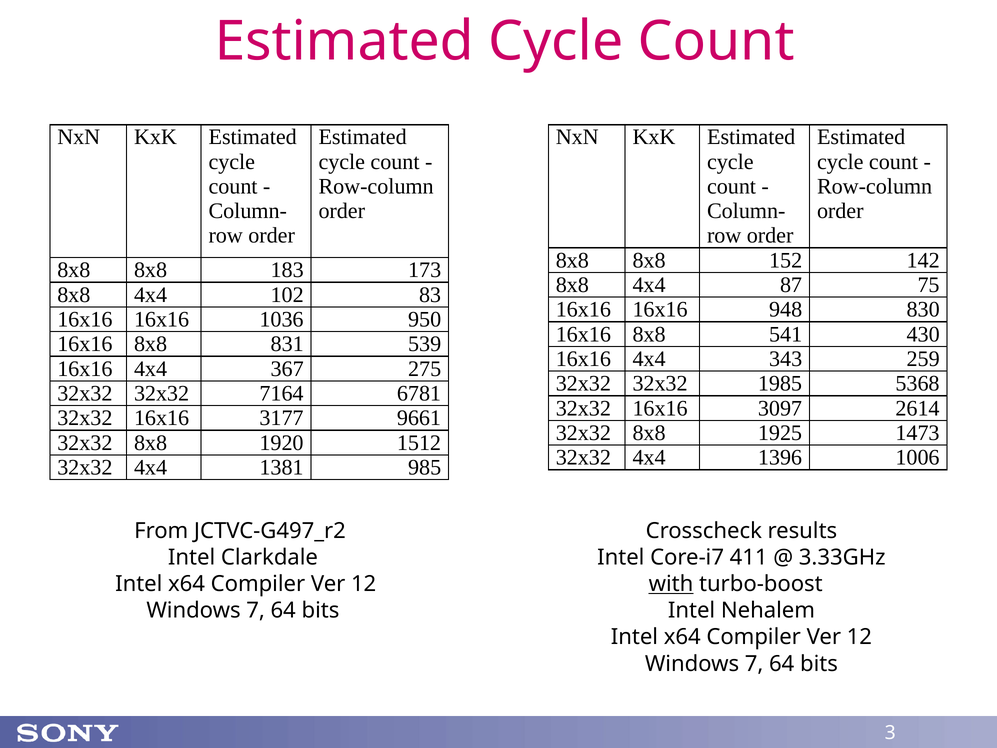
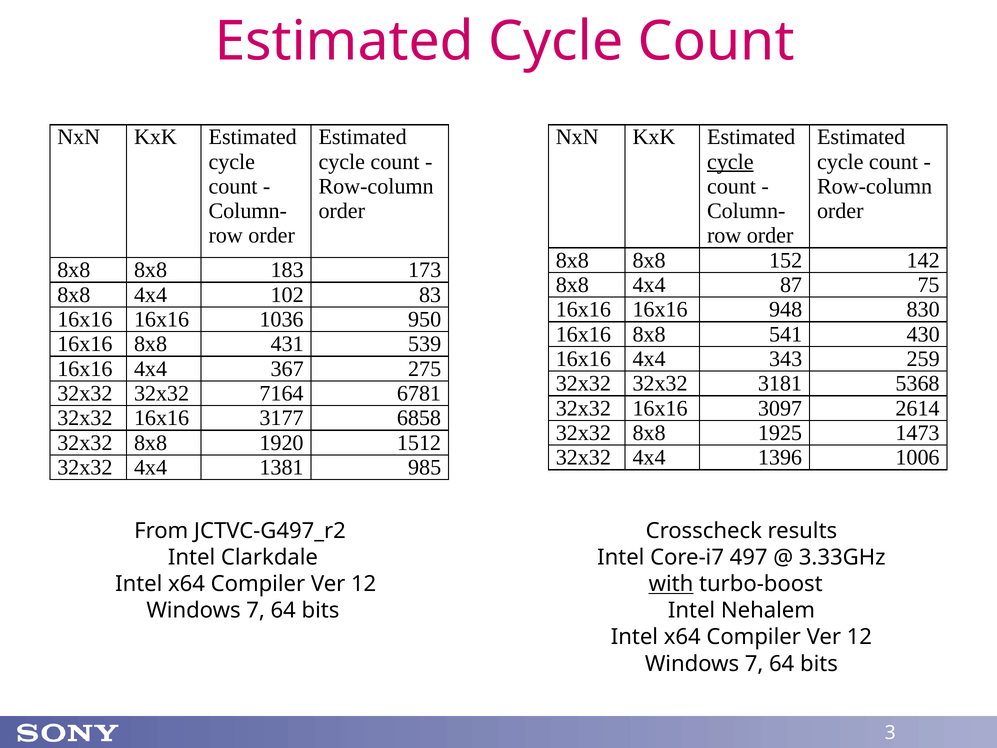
cycle underline: none -> present (730, 162)
831: 831 -> 431 (287, 344)
1985: 1985 -> 3181 (780, 383)
9661: 9661 -> 6858 (419, 418)
411: 411 -> 497 (749, 557)
